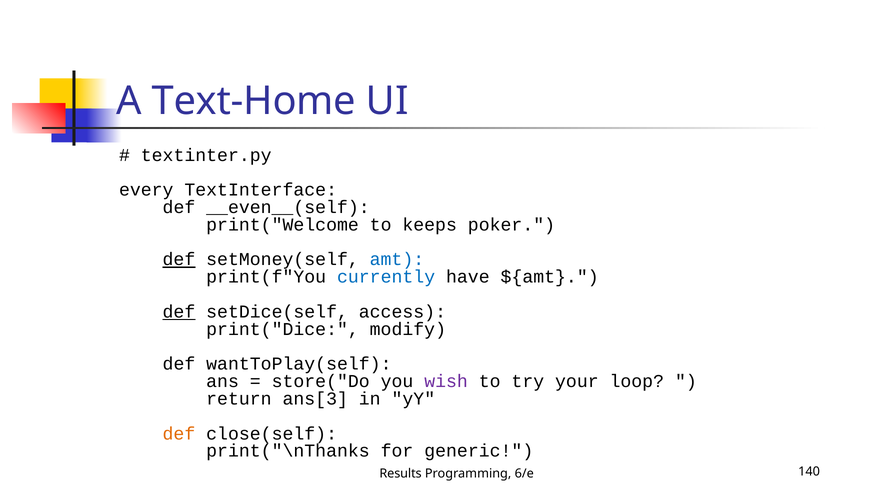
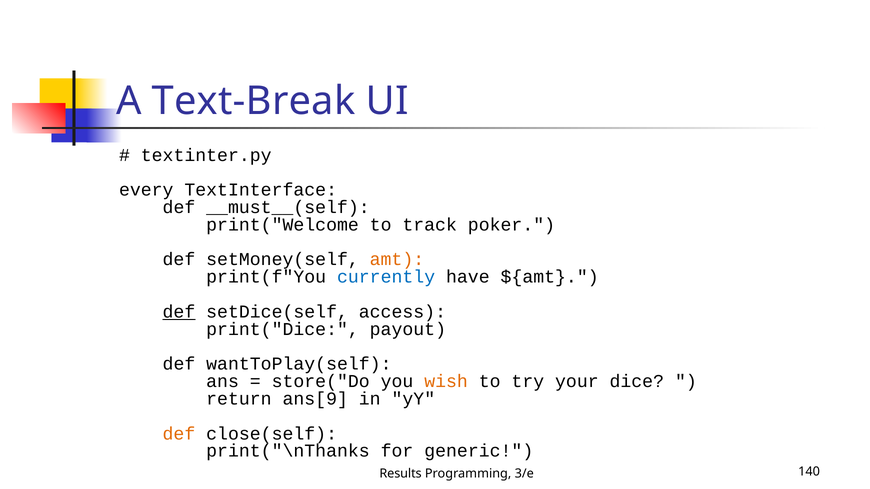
Text-Home: Text-Home -> Text-Break (254, 101)
__even__(self: __even__(self -> __must__(self (288, 207)
keeps: keeps -> track (430, 225)
def underline: present -> none (179, 260)
amt colour: blue -> orange (397, 260)
modify: modify -> payout (408, 329)
wish colour: purple -> orange (446, 382)
loop: loop -> dice (637, 382)
ans[3: ans[3 -> ans[9 (315, 399)
6/e: 6/e -> 3/e (524, 474)
